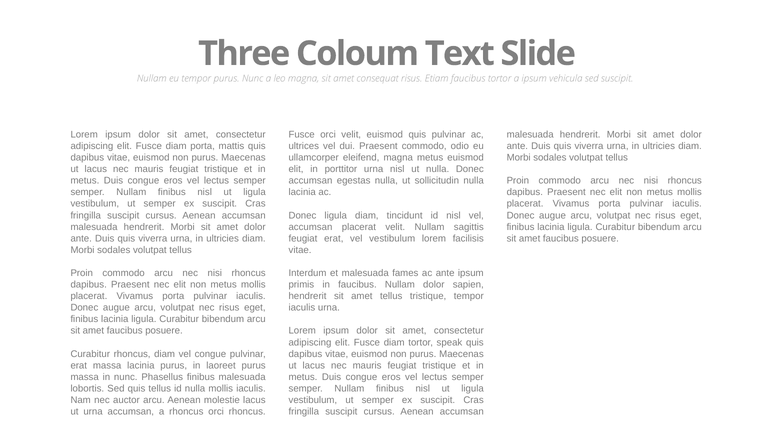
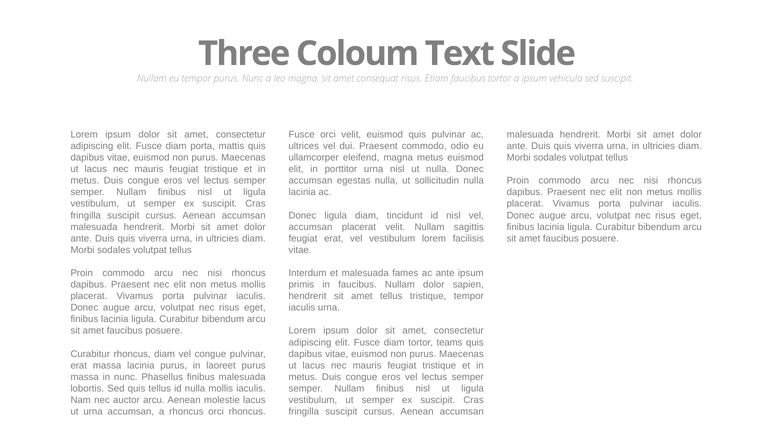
speak: speak -> teams (450, 343)
